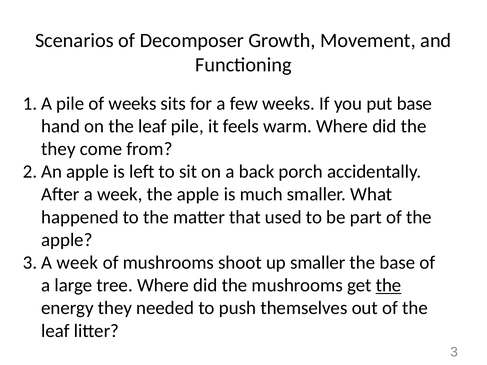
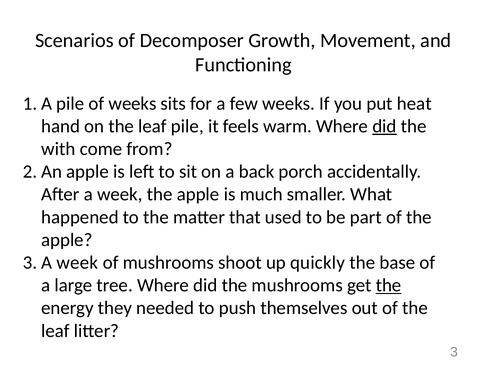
put base: base -> heat (414, 104)
did underline: none -> present (384, 126)
they: they -> with (58, 149)
up smaller: smaller -> quickly (318, 263)
